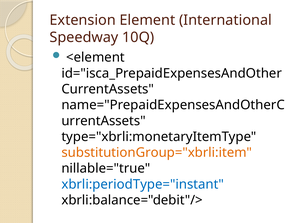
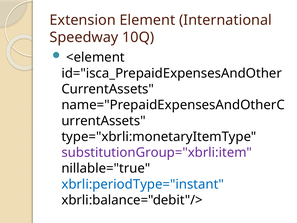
substitutionGroup="xbrli:item colour: orange -> purple (157, 152)
